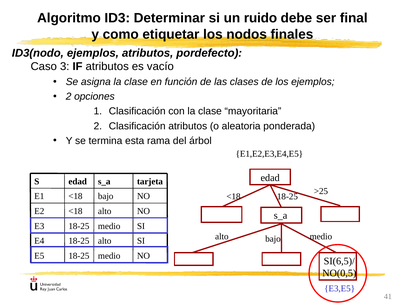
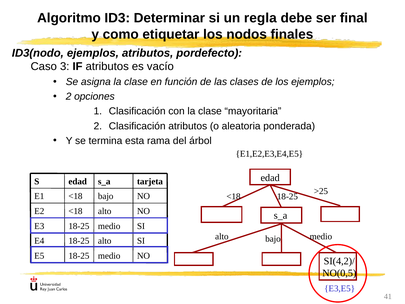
ruido: ruido -> regla (260, 18)
SI(6,5)/: SI(6,5)/ -> SI(4,2)/ (339, 261)
